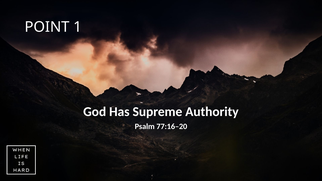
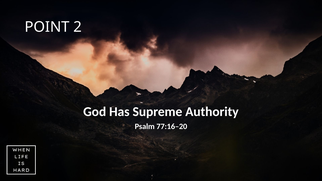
1: 1 -> 2 (77, 27)
